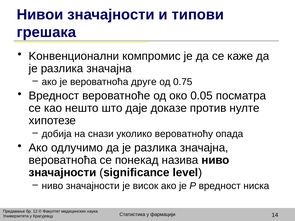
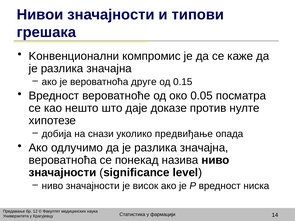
0.75: 0.75 -> 0.15 (183, 82)
вероватноћу: вероватноћу -> предвиђање (184, 134)
